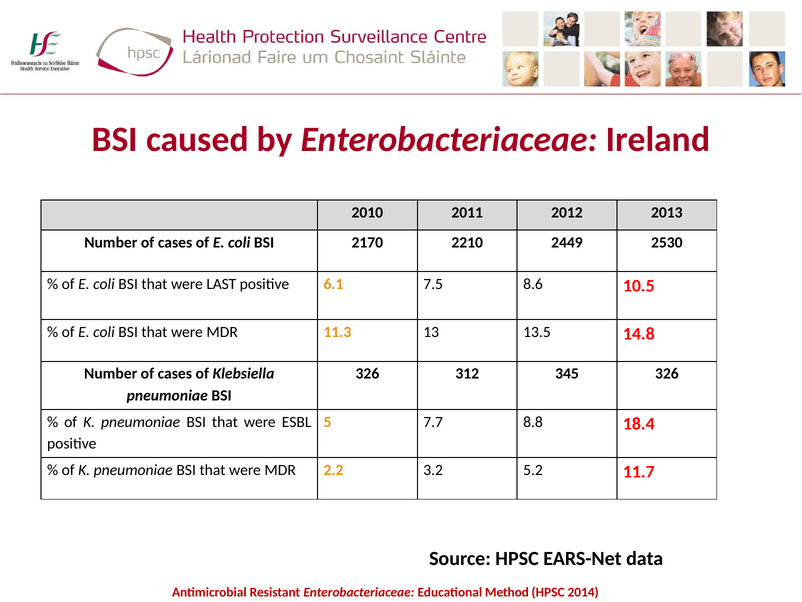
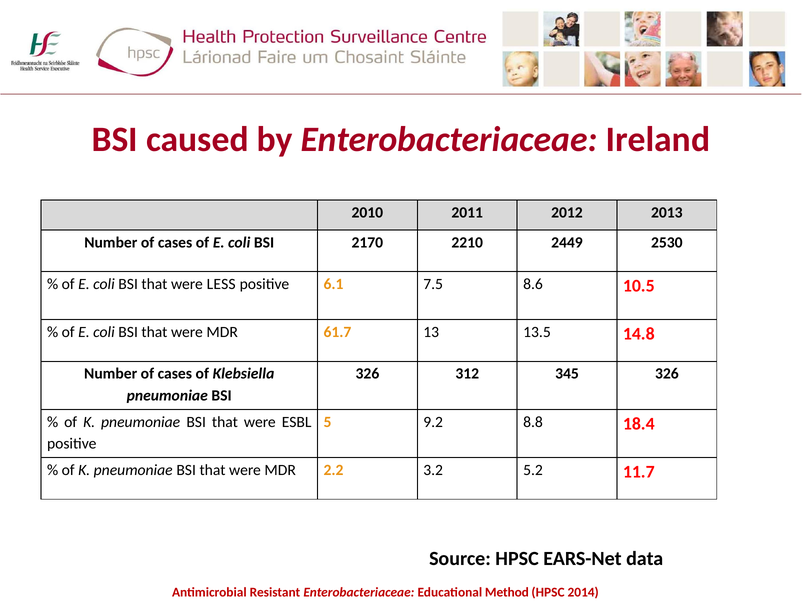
LAST: LAST -> LESS (221, 284)
11.3: 11.3 -> 61.7 (337, 332)
7.7: 7.7 -> 9.2 (433, 422)
